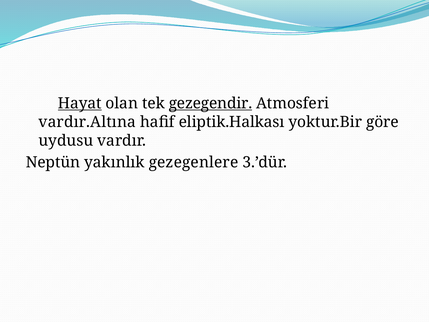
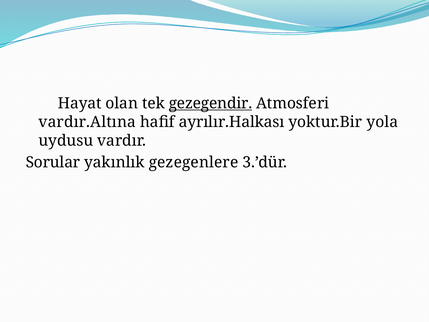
Hayat underline: present -> none (80, 103)
eliptik.Halkası: eliptik.Halkası -> ayrılır.Halkası (232, 122)
göre: göre -> yola (382, 122)
Neptün: Neptün -> Sorular (53, 162)
